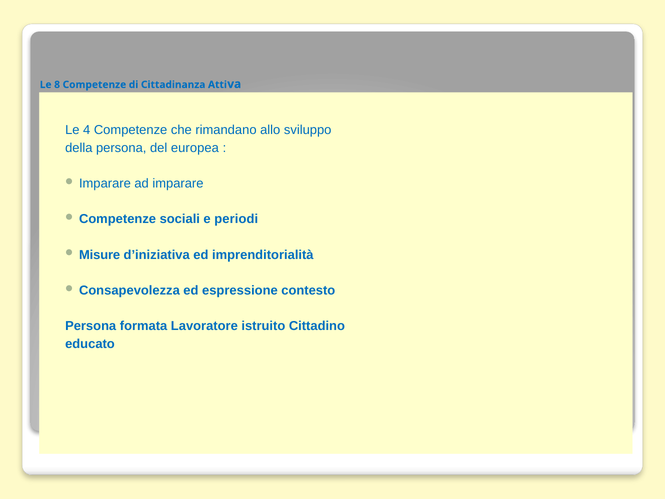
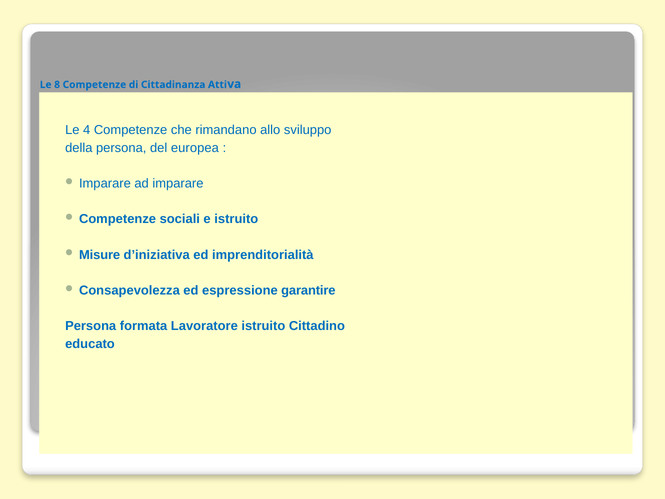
e periodi: periodi -> istruito (236, 219)
contesto: contesto -> garantire (308, 290)
